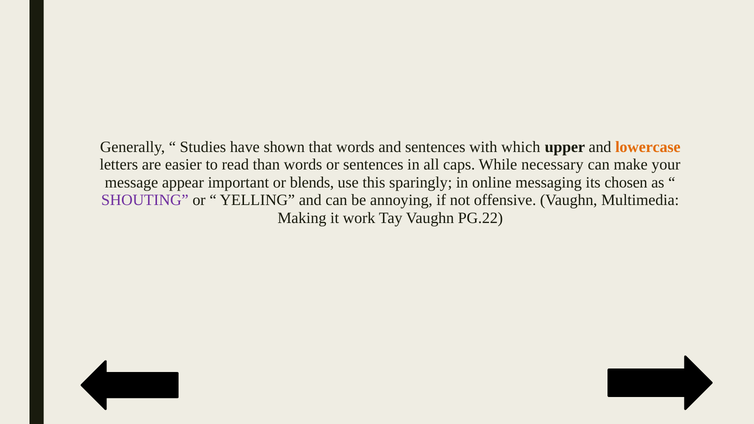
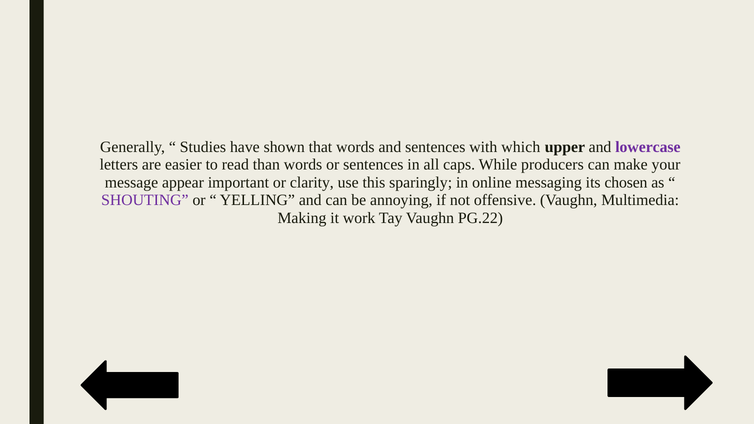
lowercase colour: orange -> purple (648, 147)
necessary: necessary -> producers (552, 165)
blends: blends -> clarity (312, 182)
